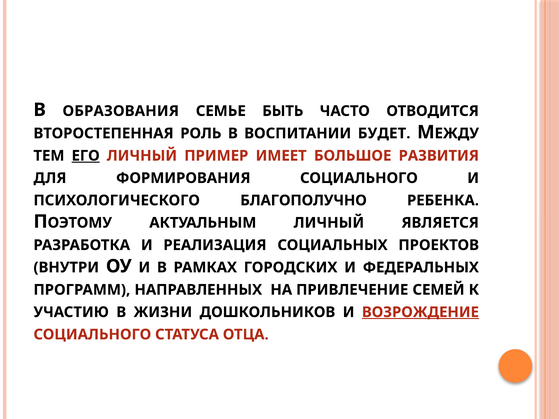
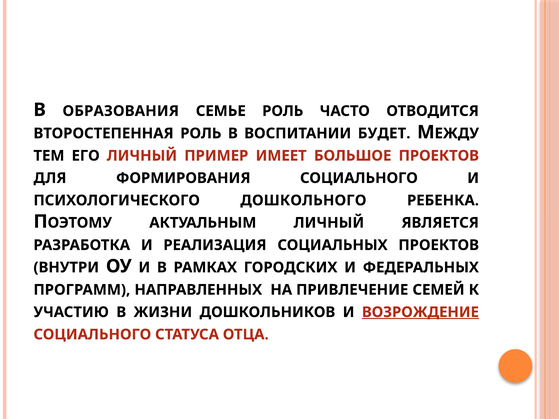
СЕМЬЕ БЫТЬ: БЫТЬ -> РОЛЬ (283, 111)
ЕГО underline: present -> none (86, 156)
БОЛЬШОЕ РАЗВИТИЯ: РАЗВИТИЯ -> ПРОЕКТОВ (439, 156)
БЛАГОПОЛУЧНО: БЛАГОПОЛУЧНО -> ДОШКОЛЬНОГО (303, 201)
